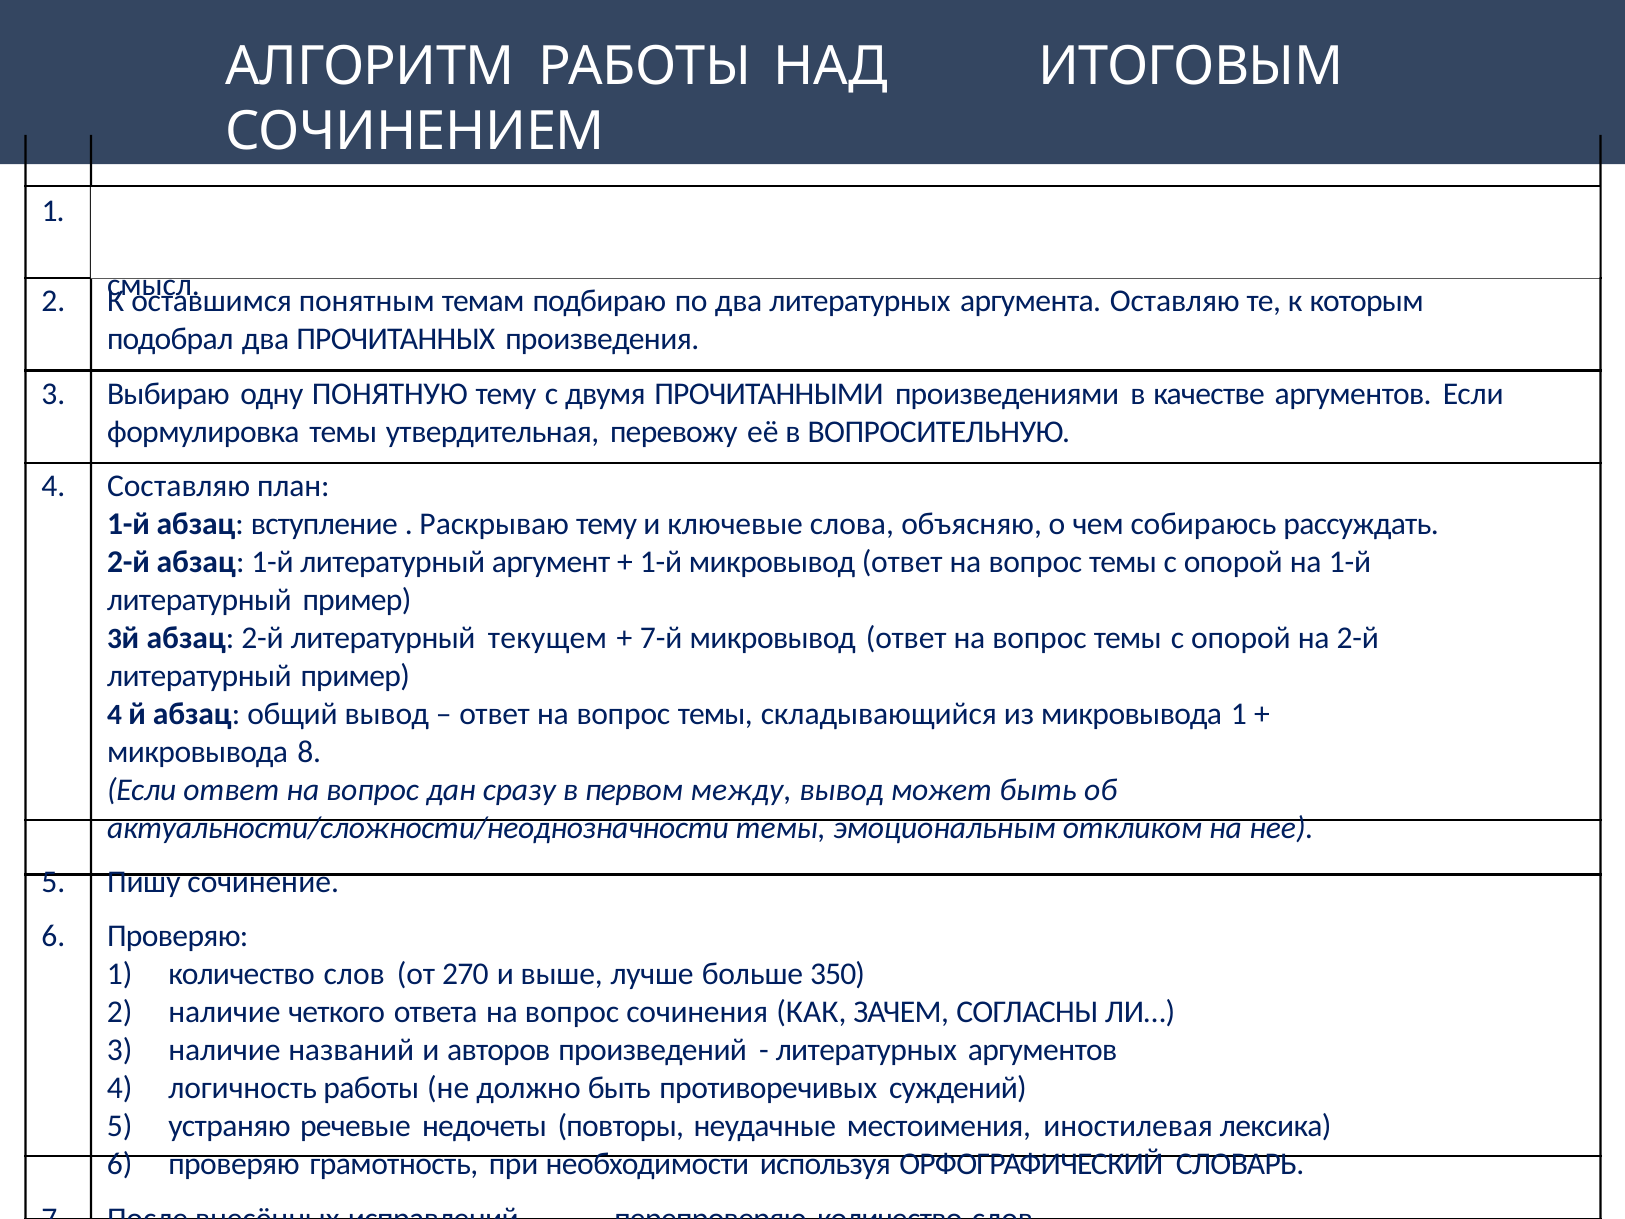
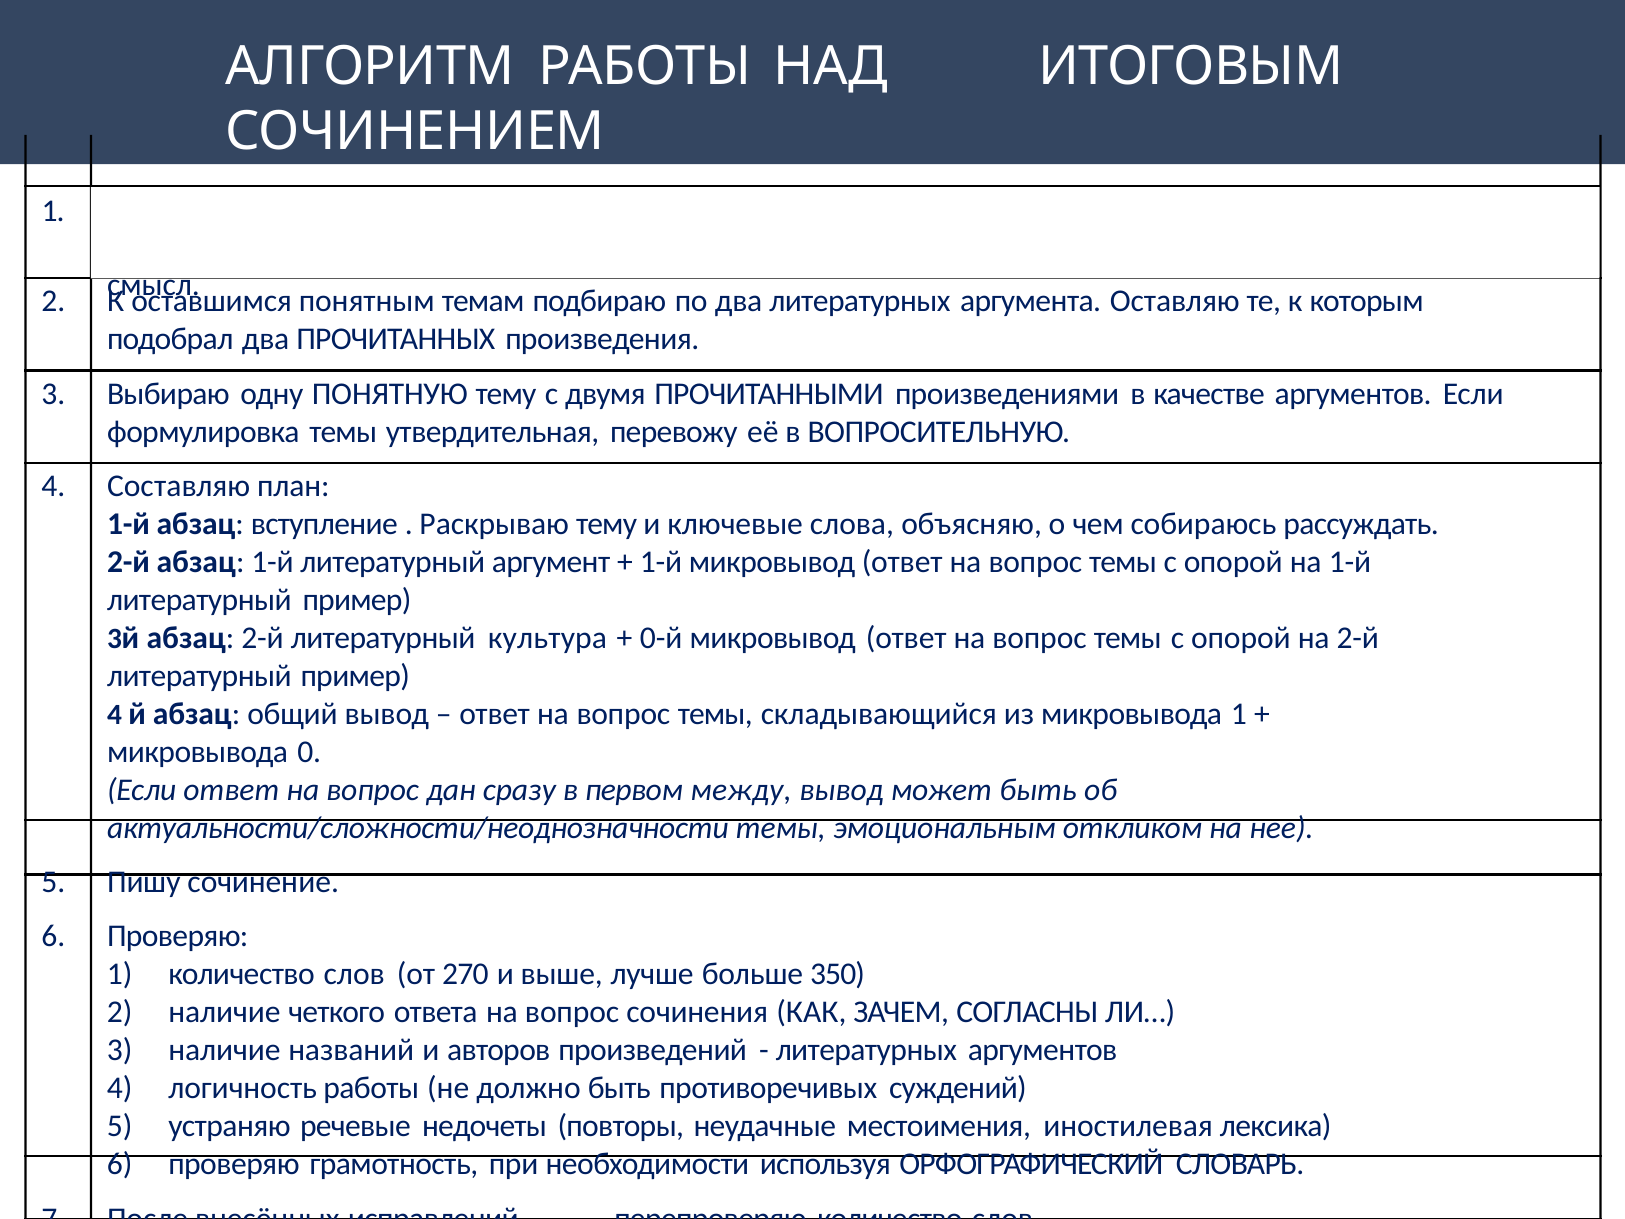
текущем: текущем -> культура (548, 638)
7-й: 7-й -> 0-й (661, 638)
8: 8 -> 0 (309, 752)
